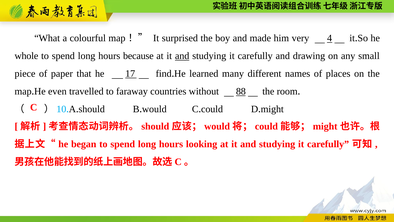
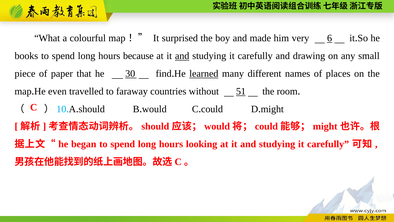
4: 4 -> 6 (330, 38)
whole: whole -> books (26, 56)
17: 17 -> 30 (130, 74)
learned underline: none -> present (204, 74)
88: 88 -> 51 (241, 91)
